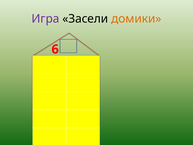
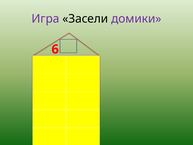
домики colour: orange -> purple (136, 19)
